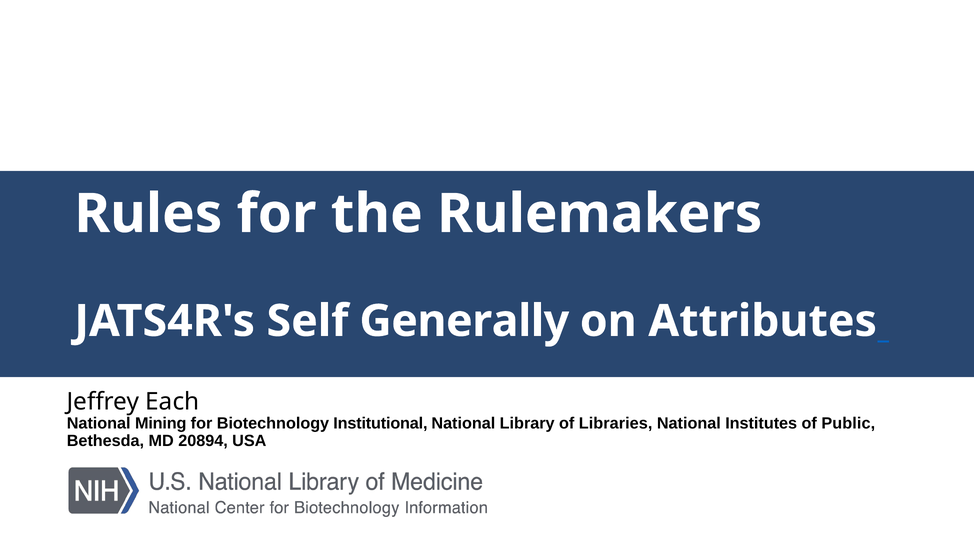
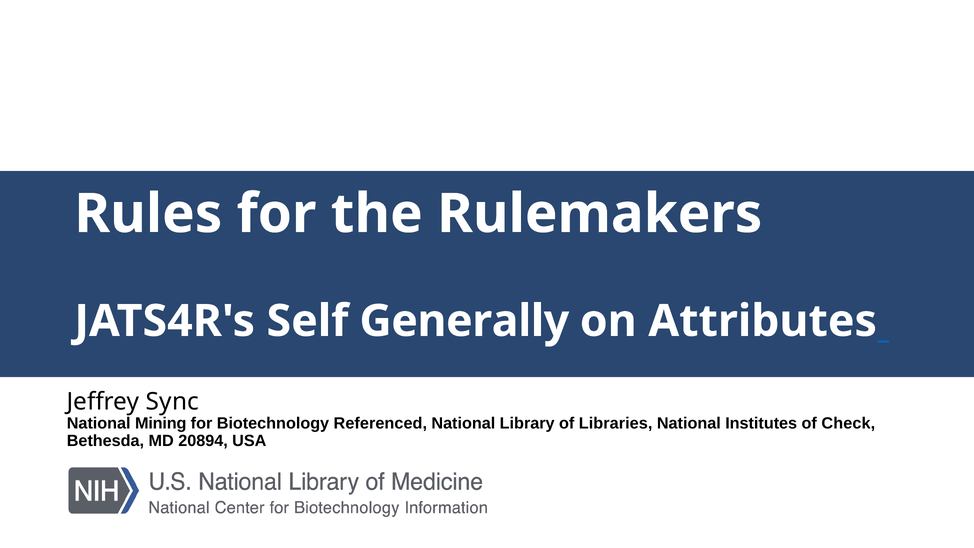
Each: Each -> Sync (172, 401)
Institutional: Institutional -> Referenced (380, 423)
Public: Public -> Check (848, 423)
